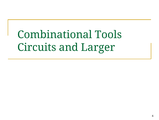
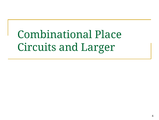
Tools: Tools -> Place (108, 34)
